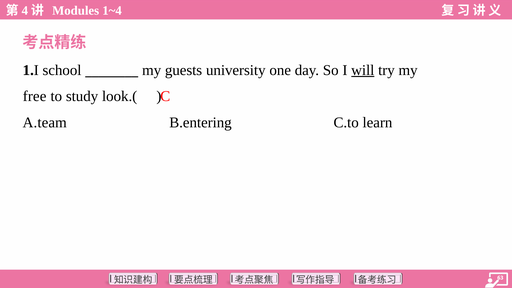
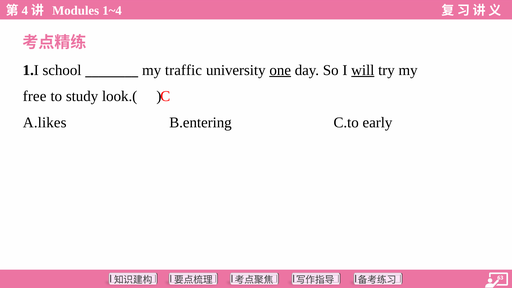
guests: guests -> traffic (183, 70)
one underline: none -> present (280, 70)
A.team: A.team -> A.likes (45, 123)
learn: learn -> early (377, 123)
